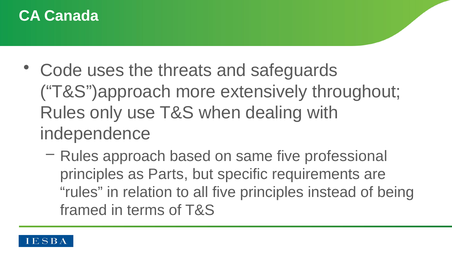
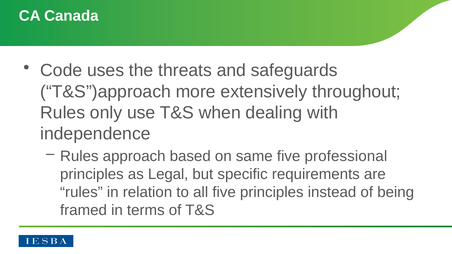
Parts: Parts -> Legal (168, 174)
